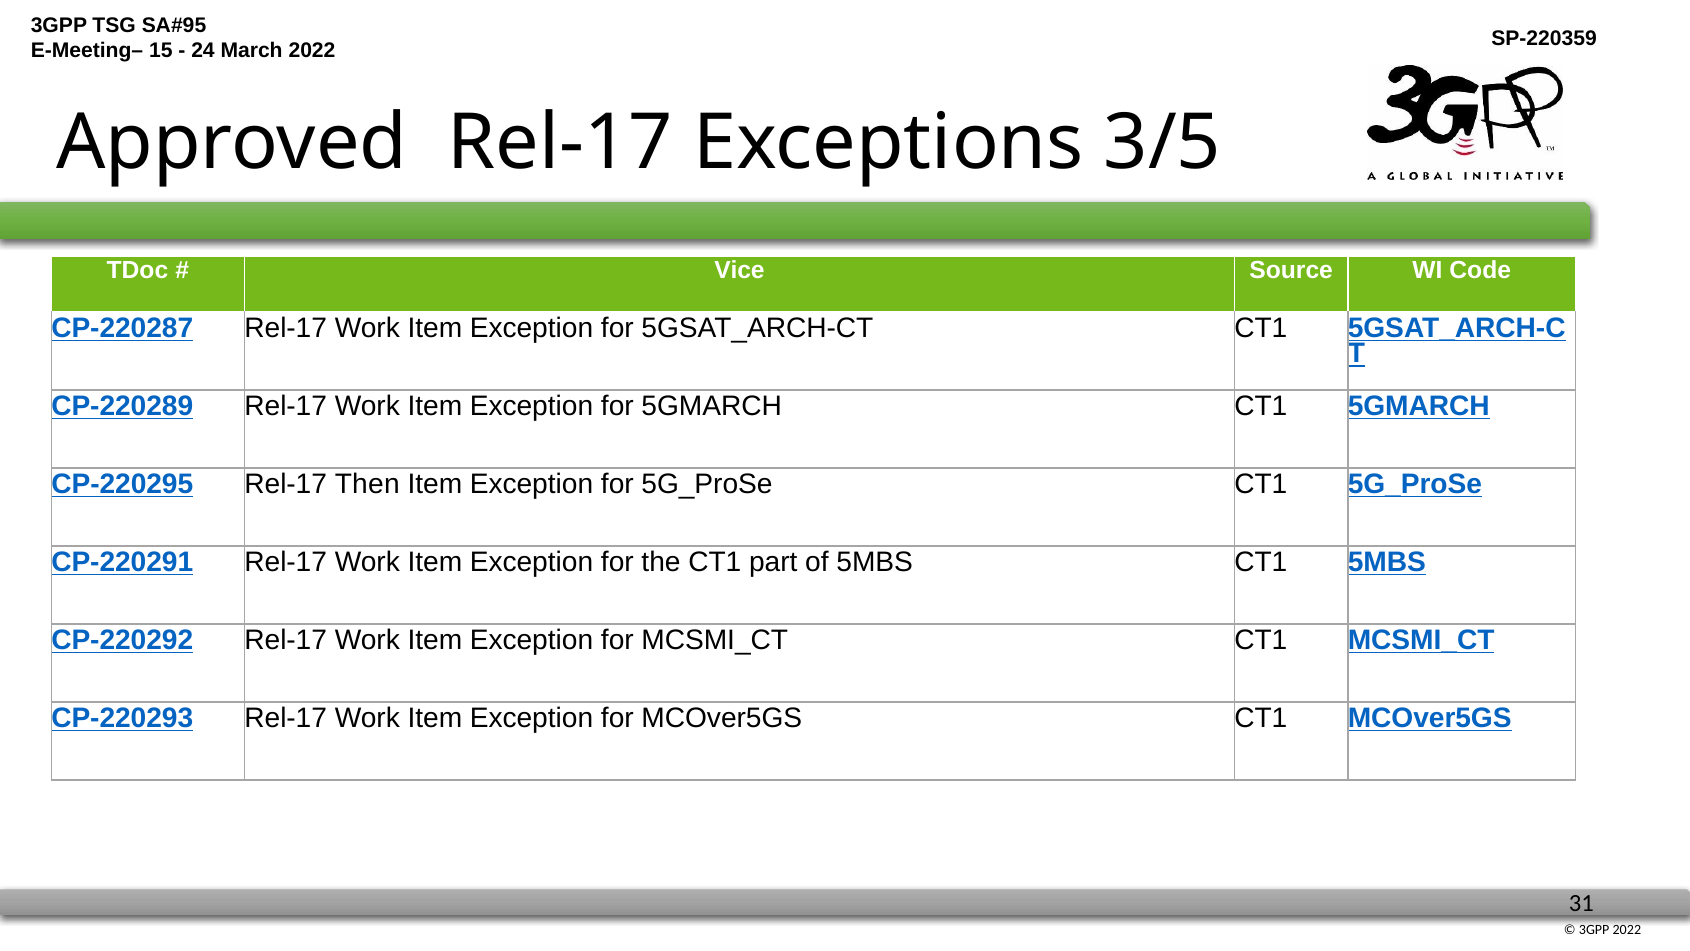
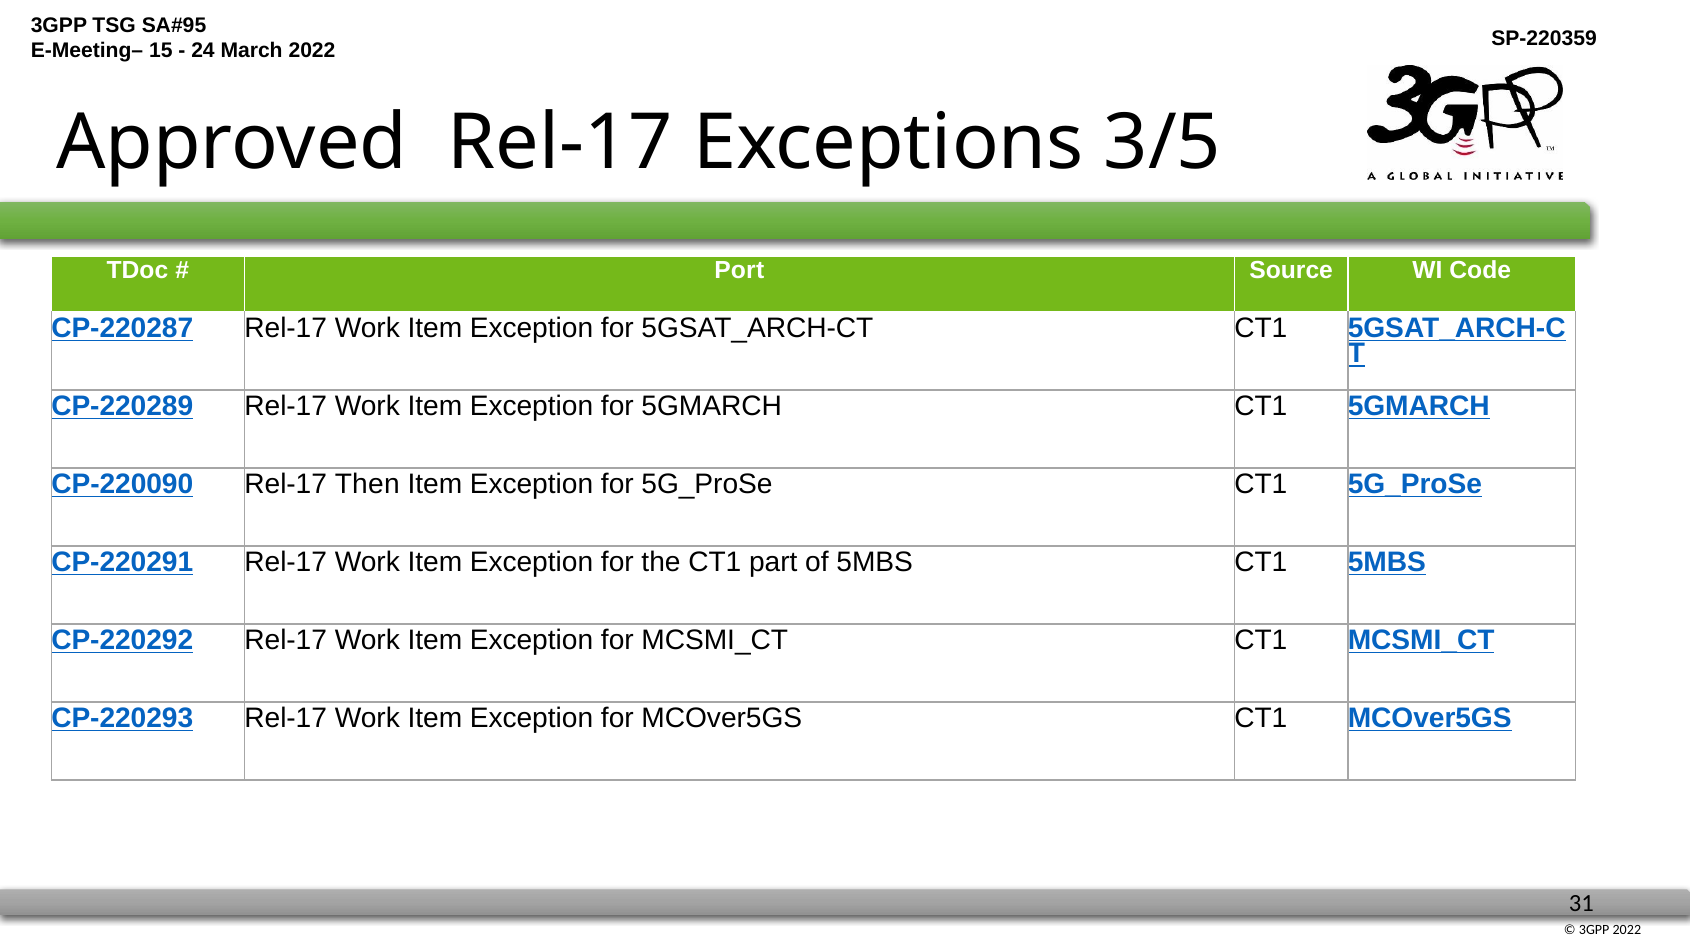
Vice: Vice -> Port (739, 270)
CP-220295: CP-220295 -> CP-220090 (122, 484)
